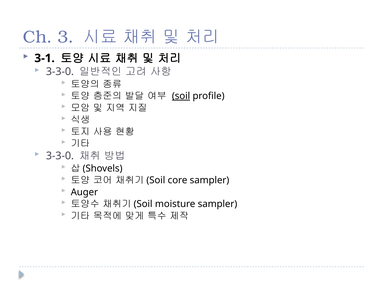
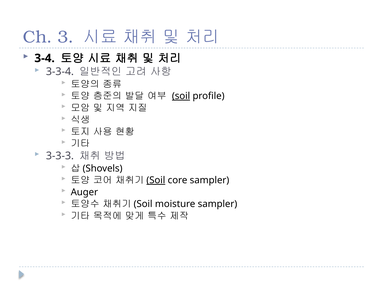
3-1: 3-1 -> 3-4 (45, 58)
3-3-0: 3-3-0 -> 3-3-4 (60, 72)
3-3-0: 3-3-0 -> 3-3-3 (60, 155)
Soil underline: none -> present (156, 180)
